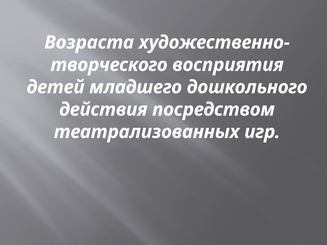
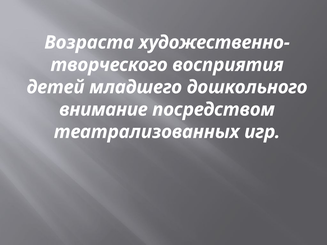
действия: действия -> внимание (103, 110)
